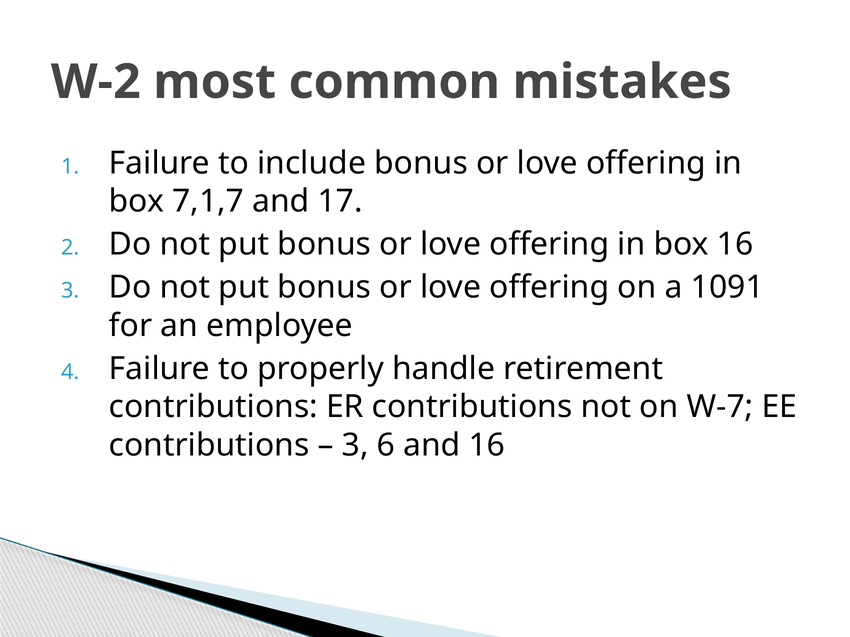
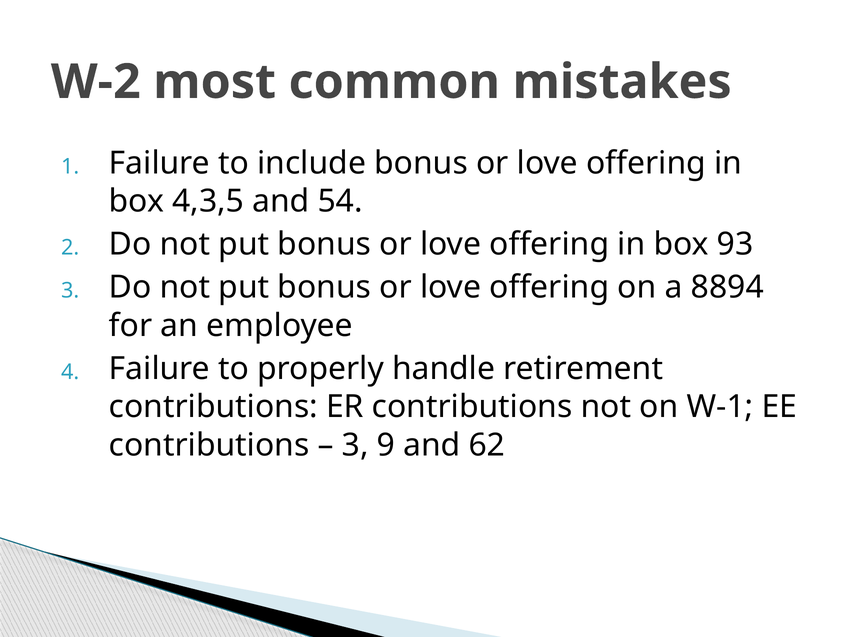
7,1,7: 7,1,7 -> 4,3,5 (208, 202)
17: 17 -> 54 (340, 202)
box 16: 16 -> 93 (735, 245)
1091: 1091 -> 8894 (727, 288)
W-7: W-7 -> W-1 (720, 407)
6: 6 -> 9 (386, 445)
and 16: 16 -> 62 (487, 445)
